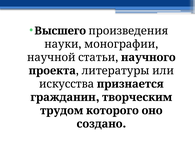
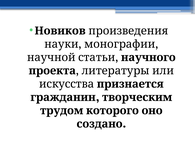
Высшего: Высшего -> Новиков (60, 31)
